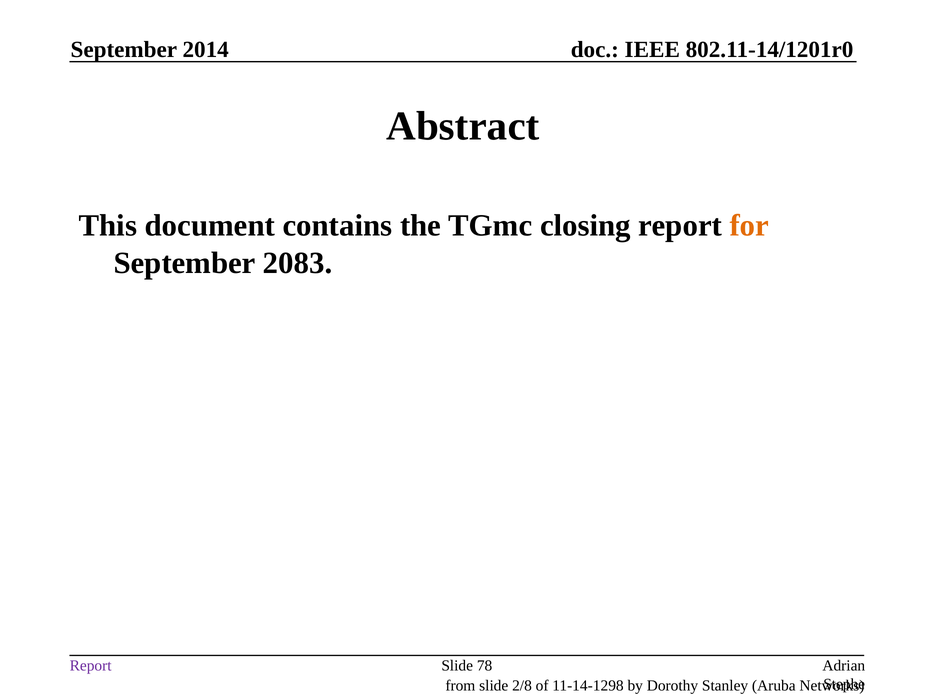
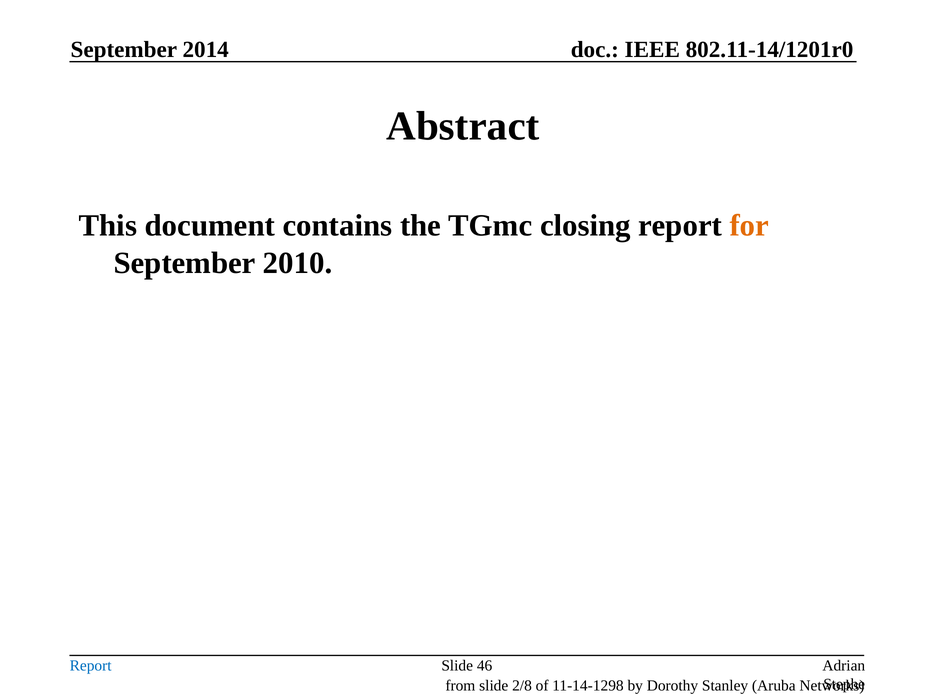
2083: 2083 -> 2010 (298, 263)
Report colour: purple -> blue (91, 666)
78: 78 -> 46 (485, 666)
